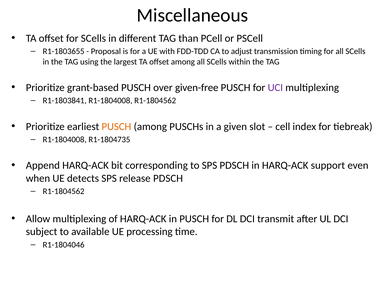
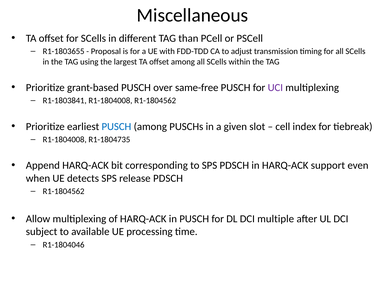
given-free: given-free -> same-free (197, 87)
PUSCH colour: orange -> blue (116, 126)
transmit: transmit -> multiple (276, 219)
